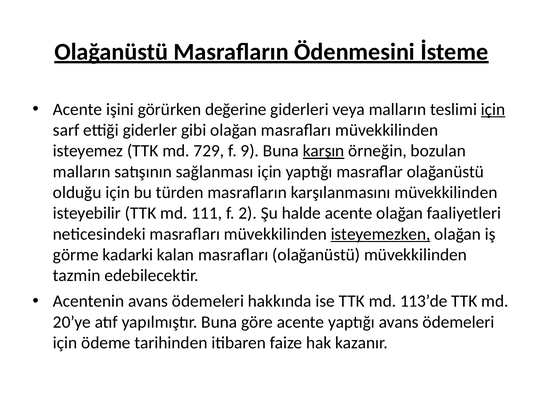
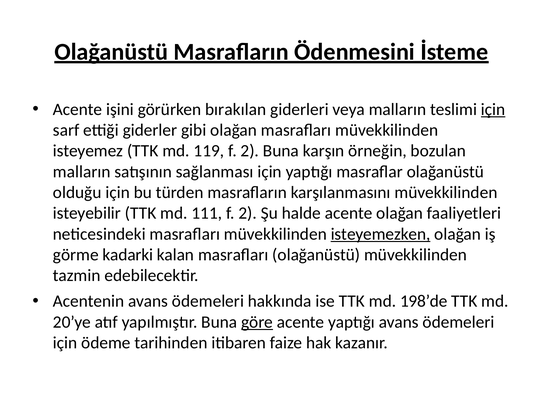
değerine: değerine -> bırakılan (236, 109)
729: 729 -> 119 (209, 151)
9: 9 -> 2 (250, 151)
karşın underline: present -> none (324, 151)
113’de: 113’de -> 198’de (424, 301)
göre underline: none -> present (257, 322)
